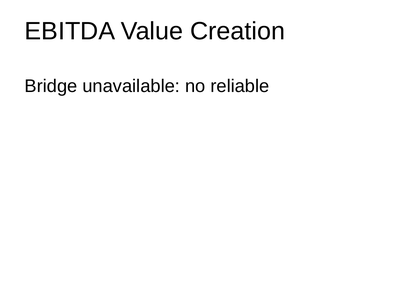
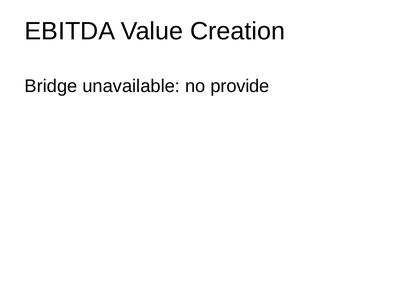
reliable: reliable -> provide (240, 86)
